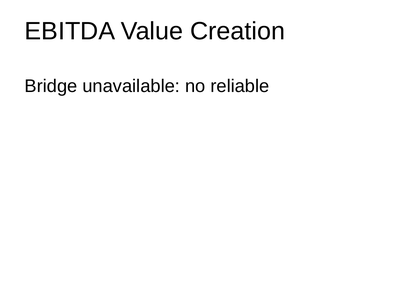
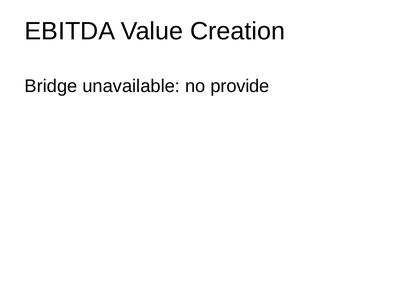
reliable: reliable -> provide (240, 86)
